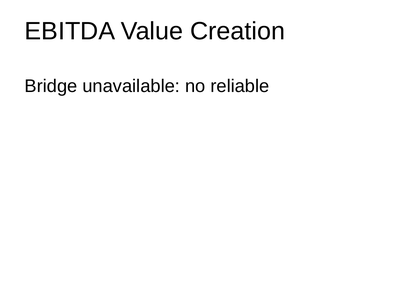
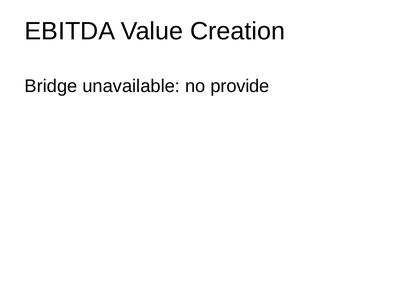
reliable: reliable -> provide (240, 86)
